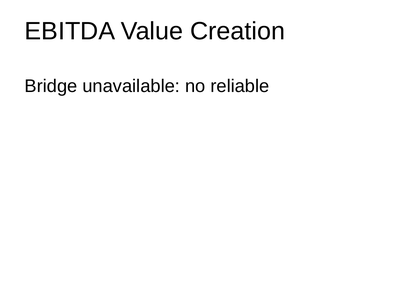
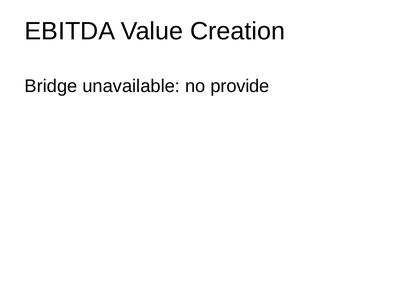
reliable: reliable -> provide (240, 86)
